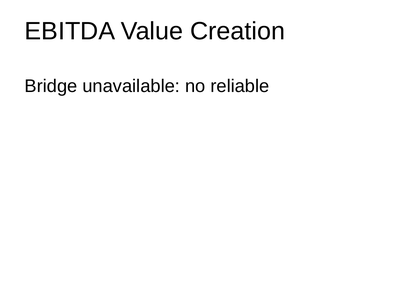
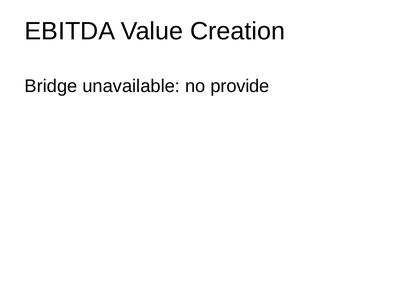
reliable: reliable -> provide (240, 86)
